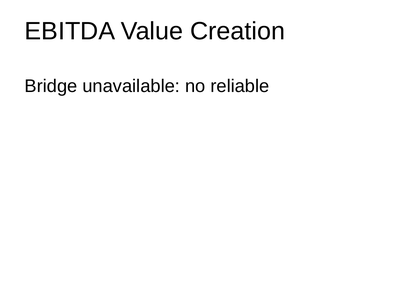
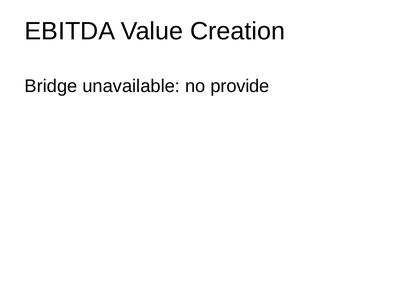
reliable: reliable -> provide (240, 86)
